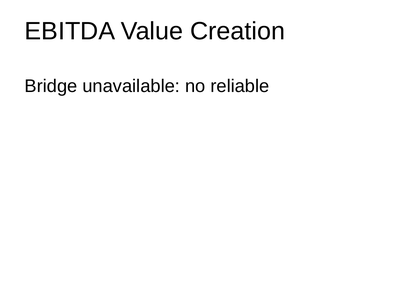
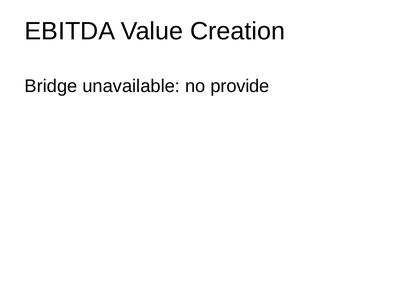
reliable: reliable -> provide (240, 86)
